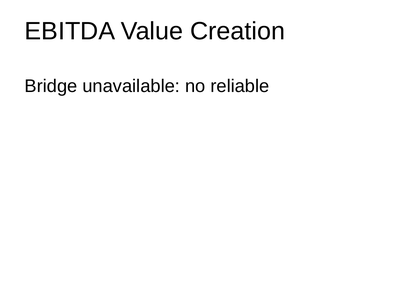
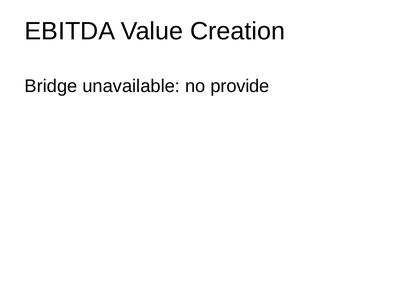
reliable: reliable -> provide (240, 86)
